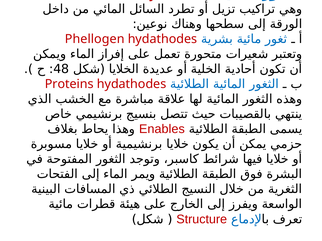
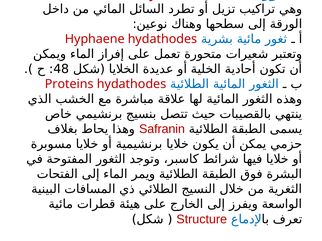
Phellogen: Phellogen -> Hyphaene (95, 39)
Enables: Enables -> Safranin (162, 129)
